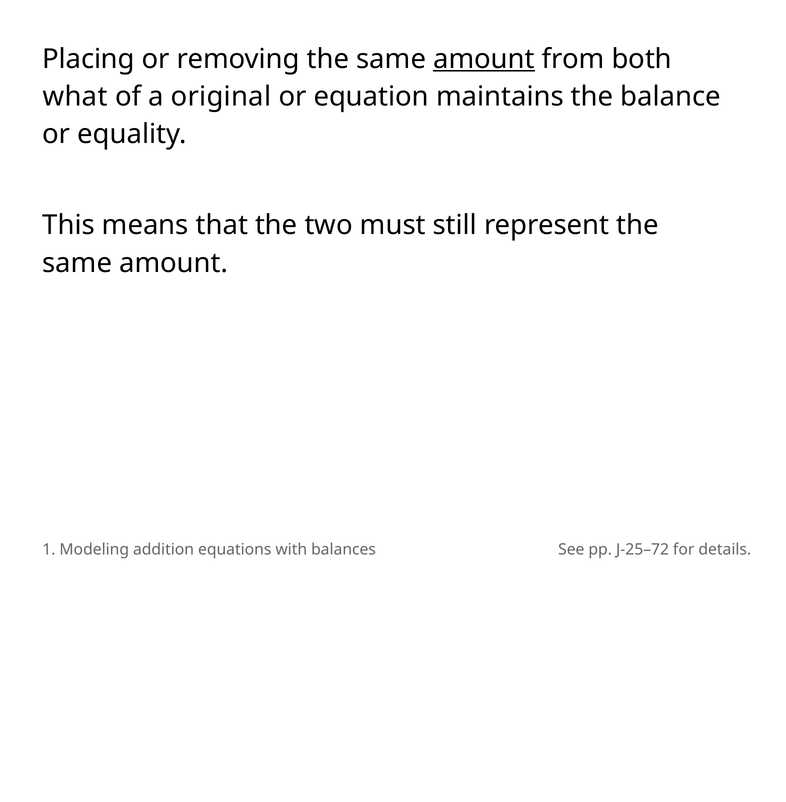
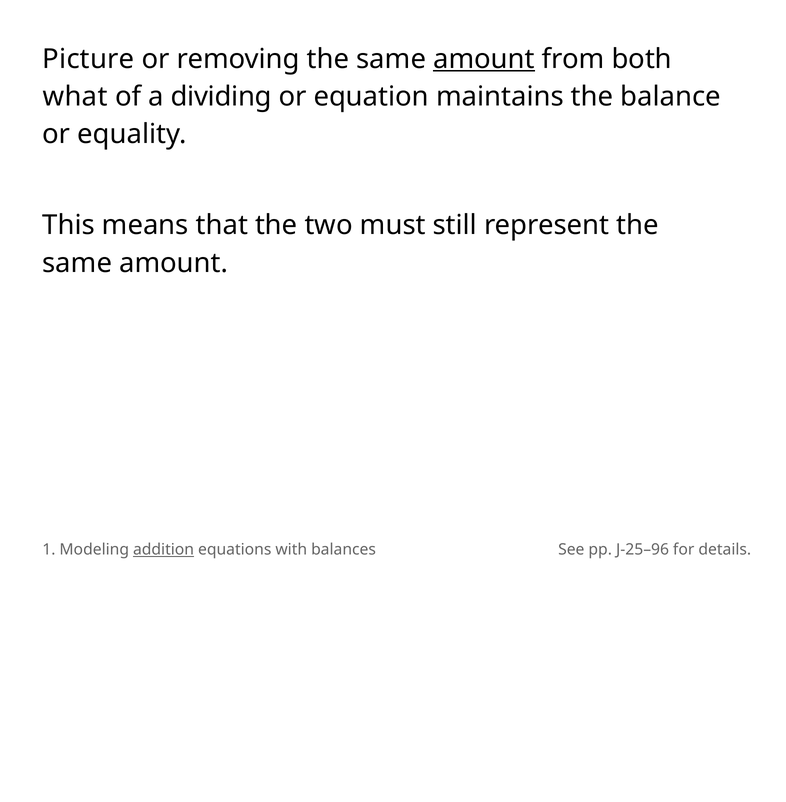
Placing: Placing -> Picture (88, 59)
original: original -> dividing (221, 97)
addition underline: none -> present (164, 549)
J-25–72: J-25–72 -> J-25–96 (643, 549)
